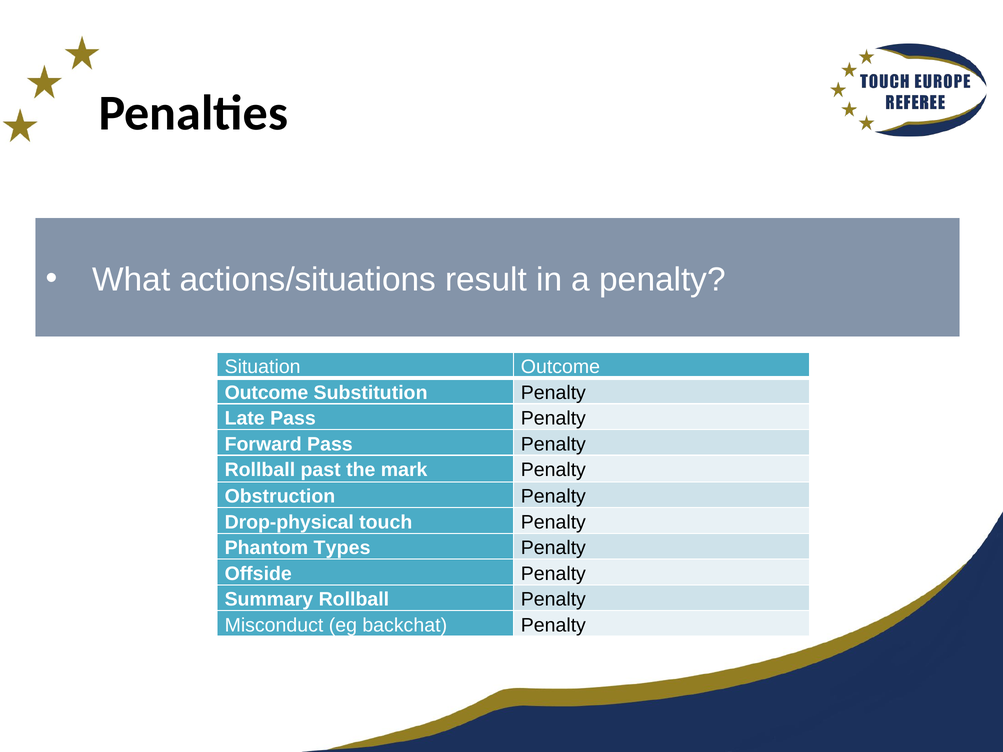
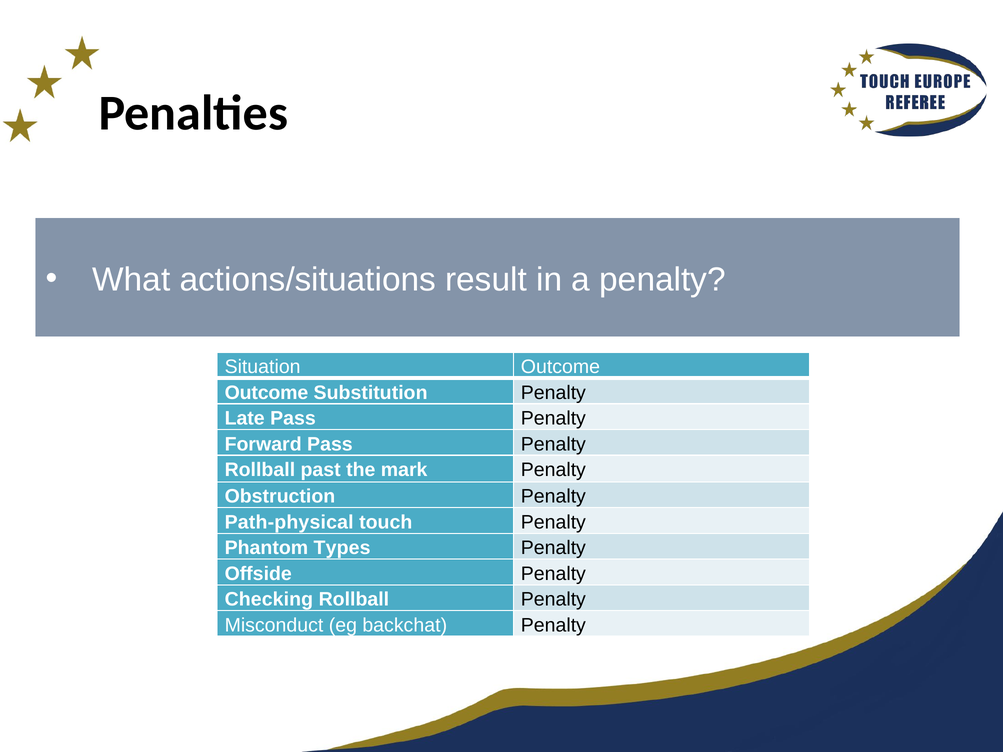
Drop-physical: Drop-physical -> Path-physical (289, 522)
Summary: Summary -> Checking (269, 600)
